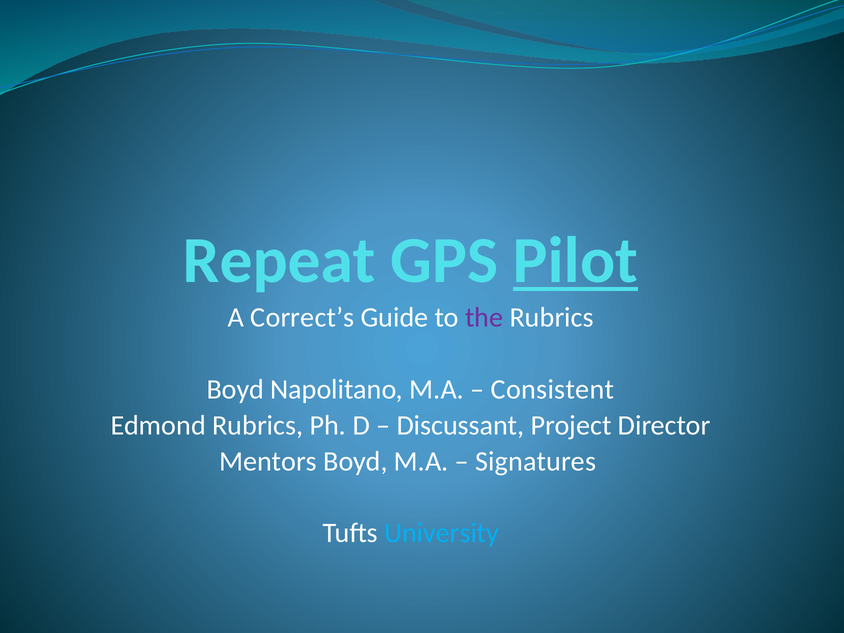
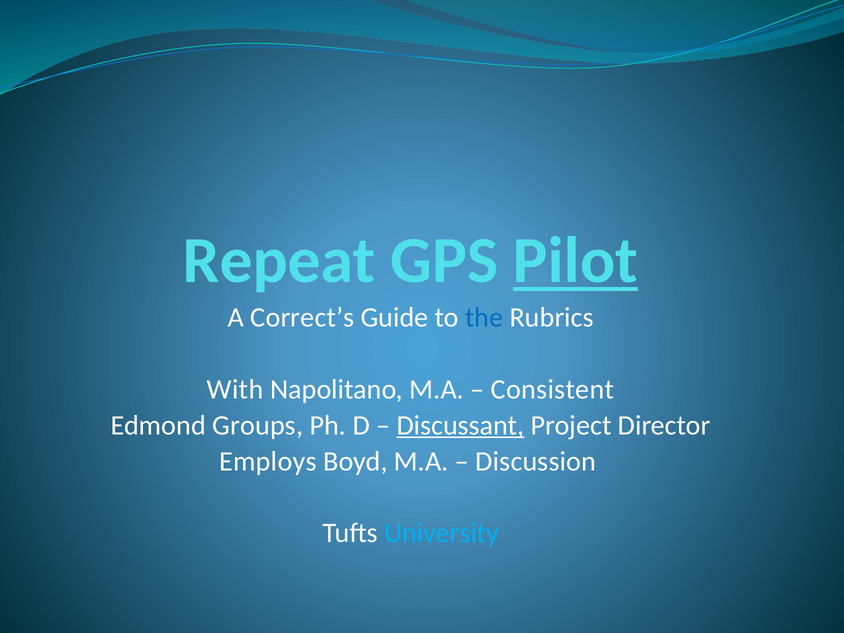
the colour: purple -> blue (484, 317)
Boyd: Boyd -> With (235, 389)
Edmond Rubrics: Rubrics -> Groups (258, 425)
Discussant underline: none -> present (460, 425)
Mentors: Mentors -> Employs (268, 461)
Signatures: Signatures -> Discussion (536, 461)
